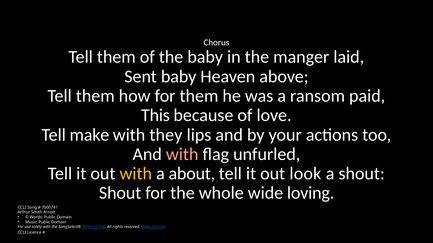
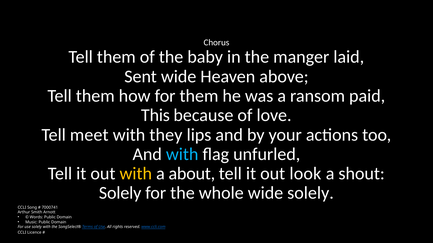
Sent baby: baby -> wide (179, 77)
make: make -> meet (89, 135)
with colour: pink -> light blue (182, 155)
Shout: Shout -> Solely (120, 193)
wide loving: loving -> solely (311, 193)
